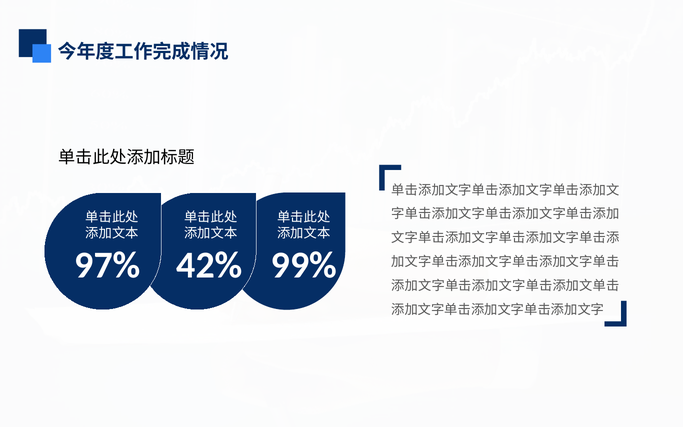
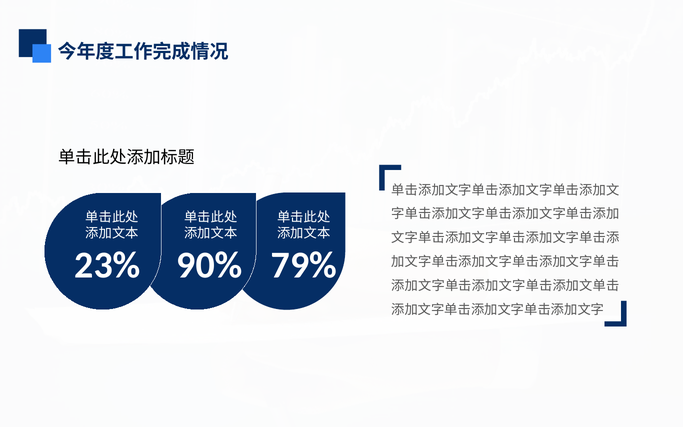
97%: 97% -> 23% (107, 265)
42%: 42% -> 90% (209, 265)
99%: 99% -> 79% (304, 265)
